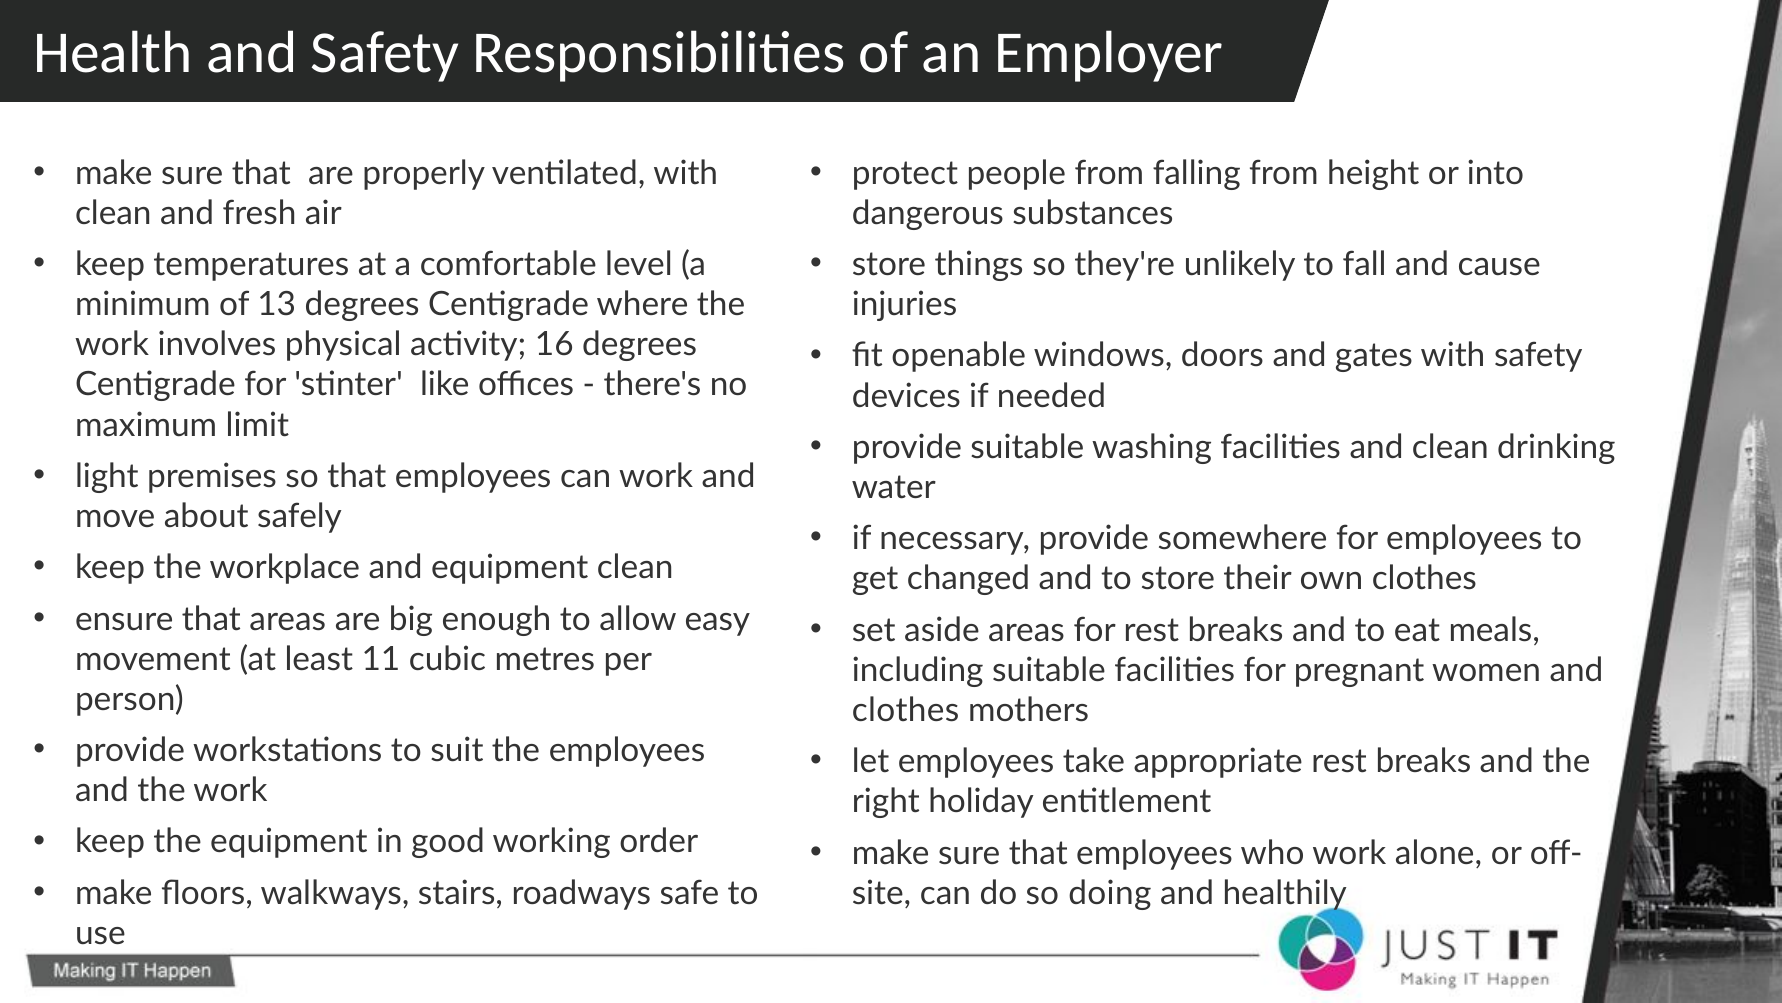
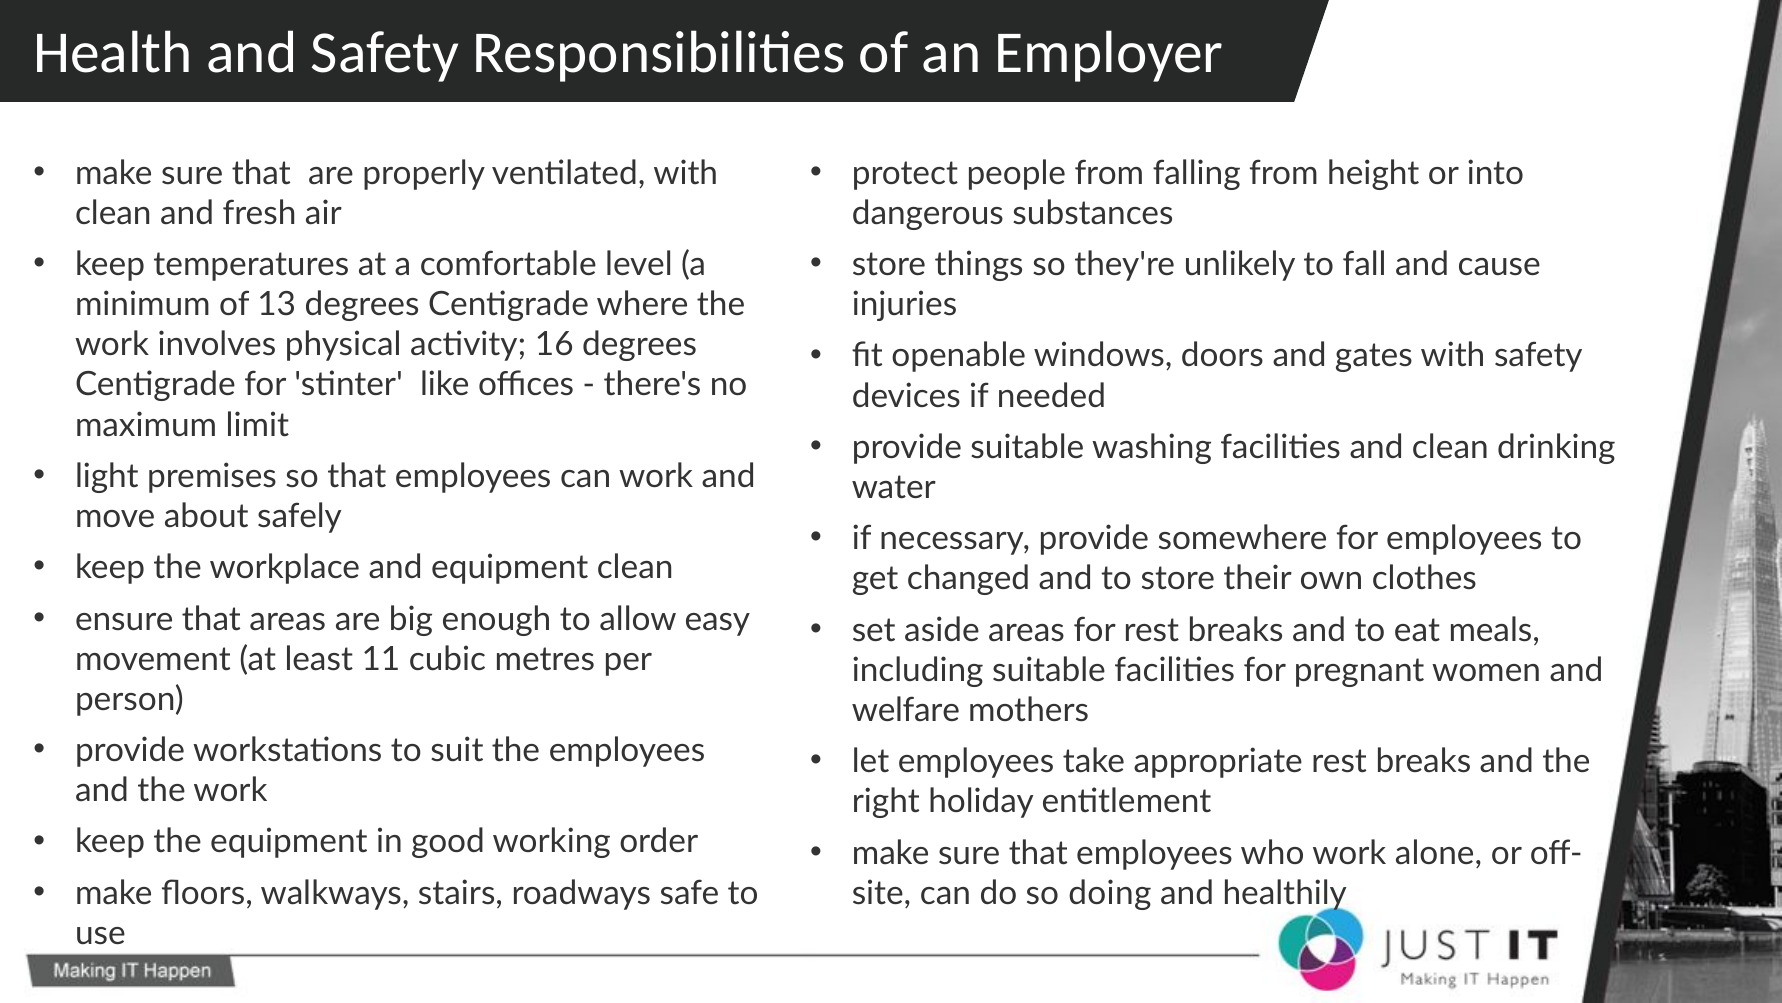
clothes: clothes -> welfare (906, 710)
